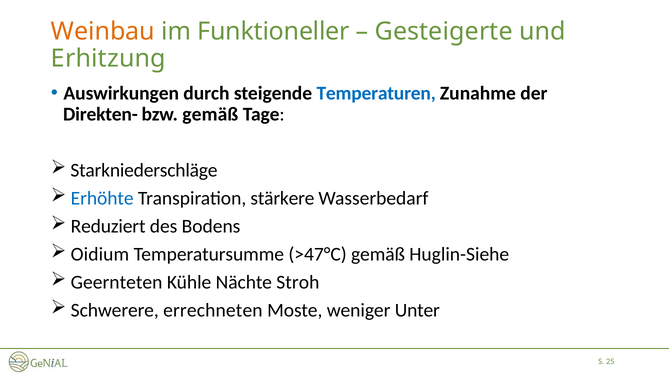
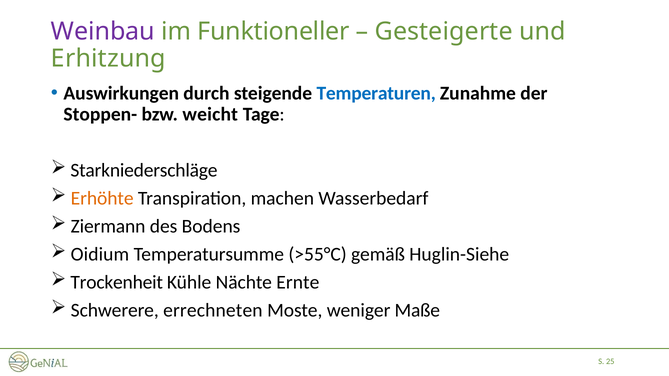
Weinbau colour: orange -> purple (103, 32)
Direkten-: Direkten- -> Stoppen- (100, 114)
bzw gemäß: gemäß -> weicht (210, 114)
Erhöhte colour: blue -> orange (102, 198)
stärkere: stärkere -> machen (282, 198)
Reduziert: Reduziert -> Ziermann (108, 226)
>47°C: >47°C -> >55°C (318, 255)
Geernteten: Geernteten -> Trockenheit (117, 283)
Stroh: Stroh -> Ernte (298, 283)
Unter: Unter -> Maße (417, 311)
